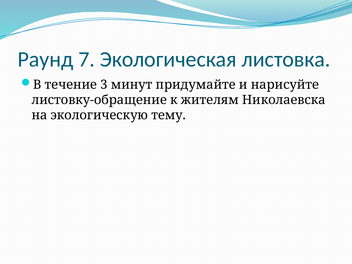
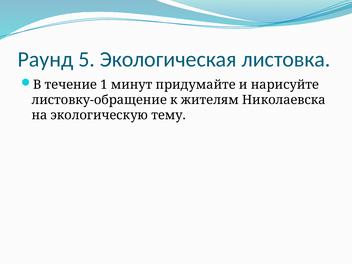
7: 7 -> 5 (87, 59)
3: 3 -> 1 (104, 85)
